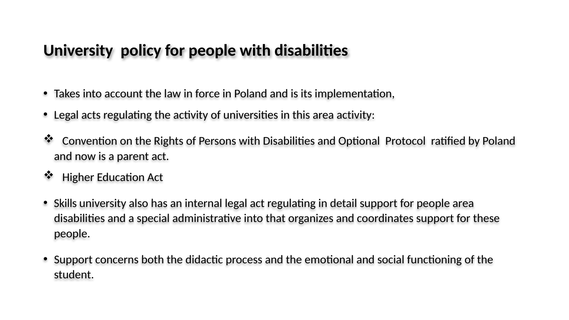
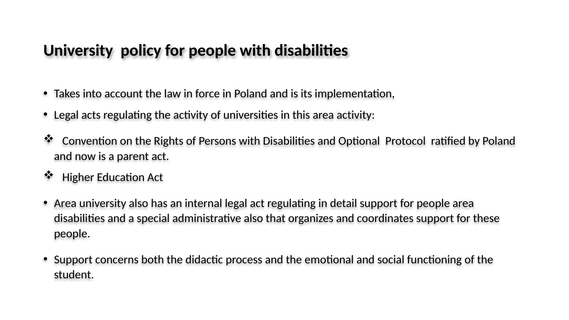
Skills: Skills -> Area (65, 203)
administrative into: into -> also (254, 218)
